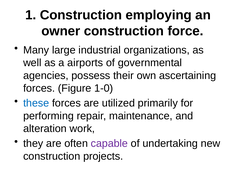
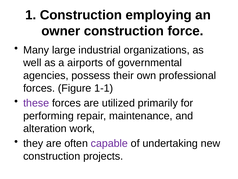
ascertaining: ascertaining -> professional (188, 75)
1-0: 1-0 -> 1-1 (104, 88)
these colour: blue -> purple (36, 103)
